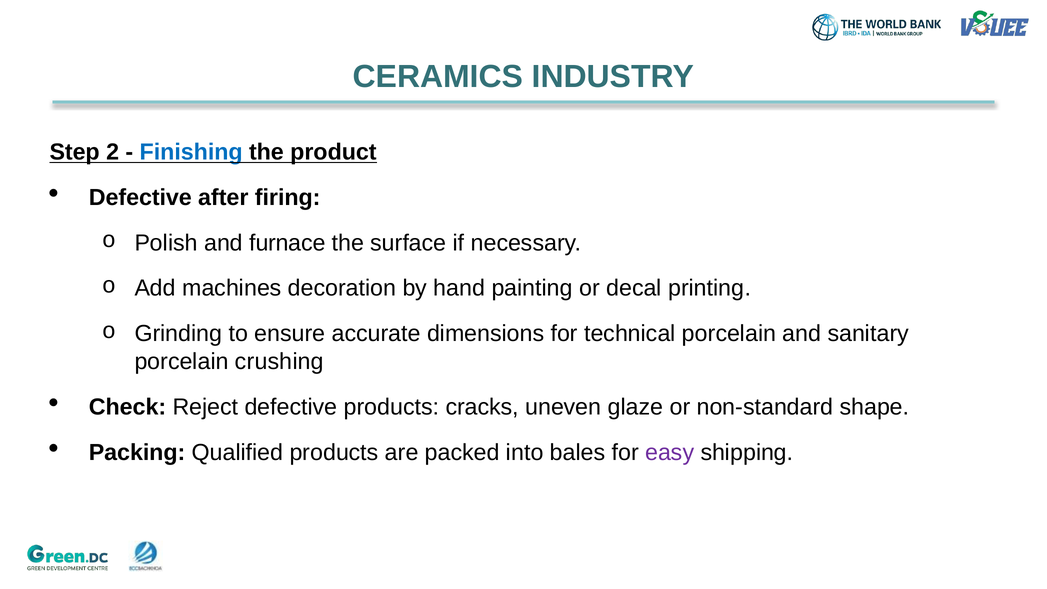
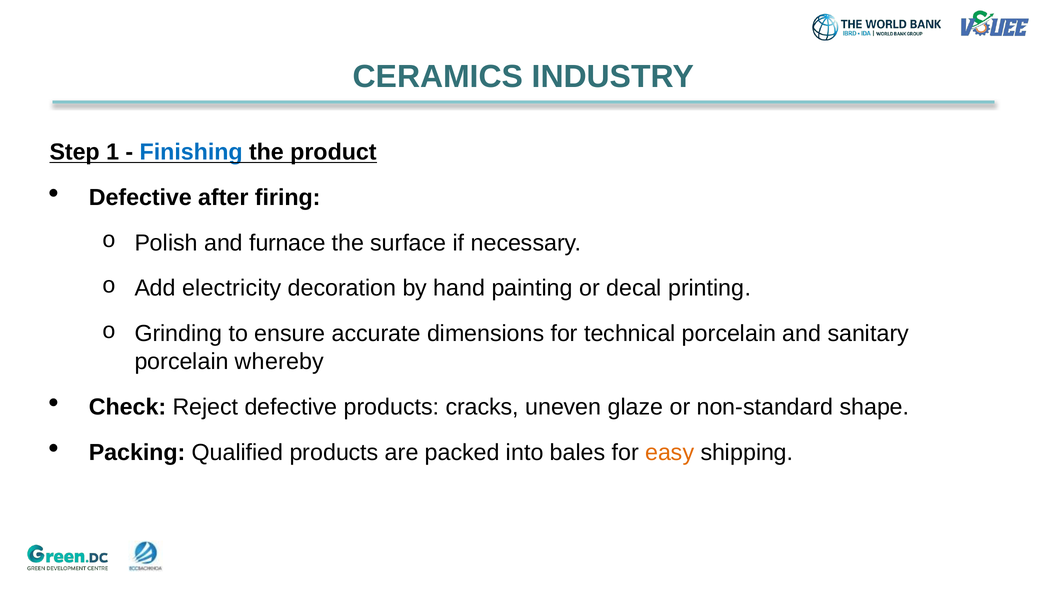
2: 2 -> 1 (113, 152)
machines: machines -> electricity (232, 288)
crushing: crushing -> whereby (279, 362)
easy colour: purple -> orange (670, 452)
